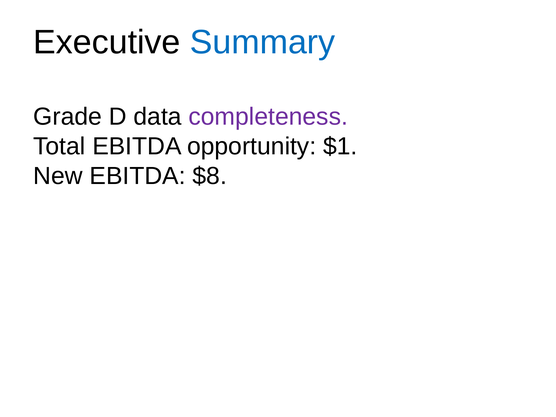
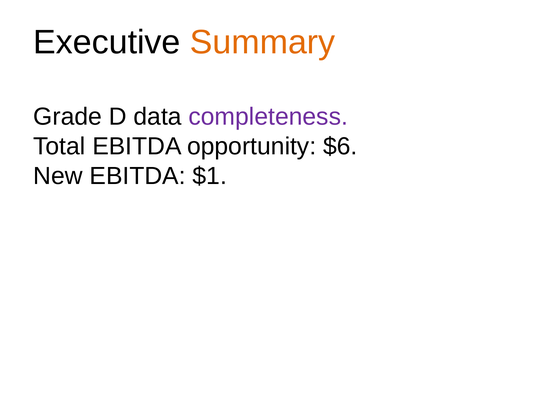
Summary colour: blue -> orange (263, 42)
$1: $1 -> $6 (340, 146)
$8: $8 -> $1 (210, 176)
